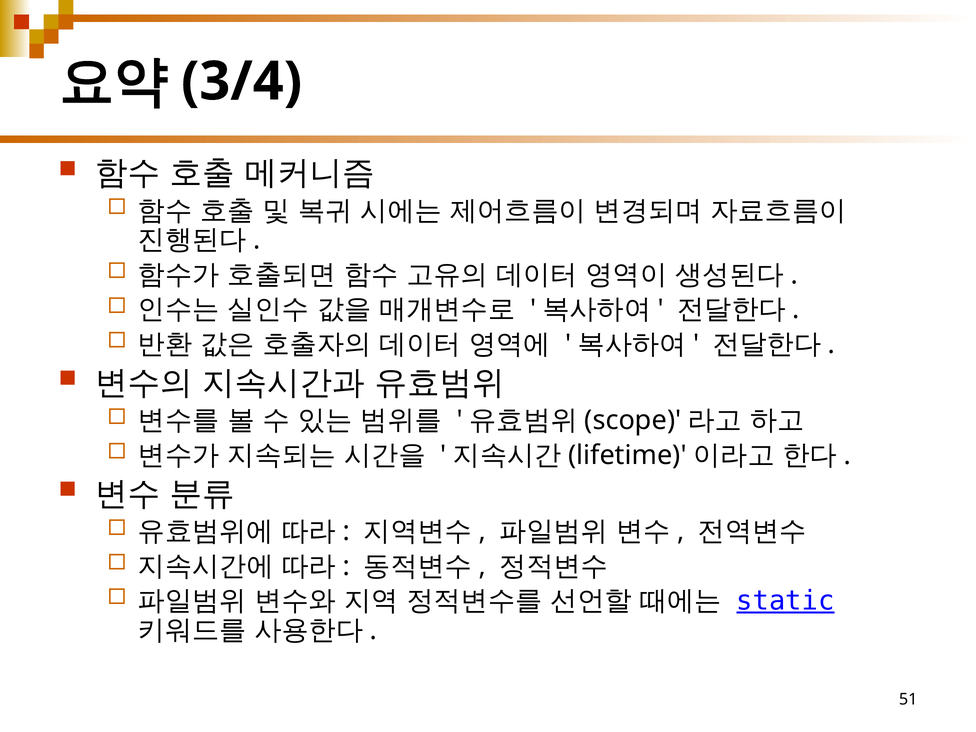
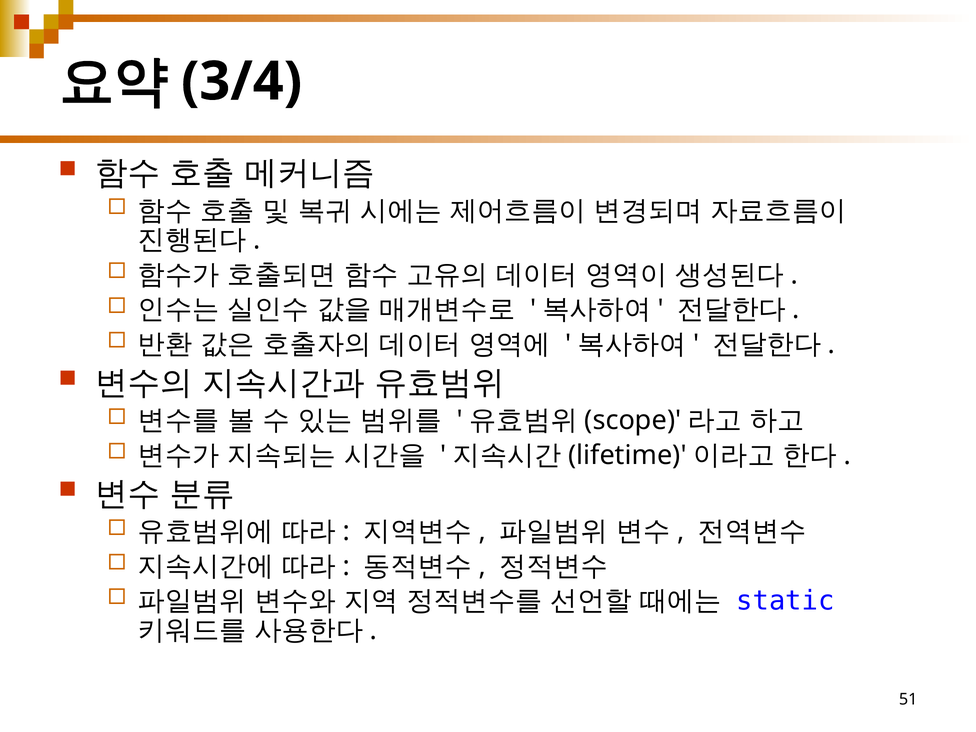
static underline: present -> none (785, 601)
